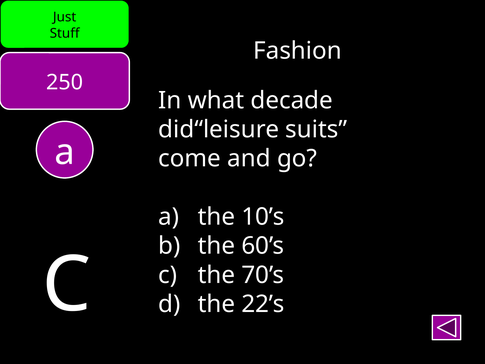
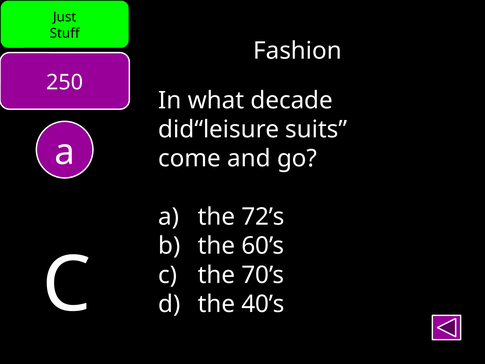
10’s: 10’s -> 72’s (263, 217)
22’s: 22’s -> 40’s (263, 304)
